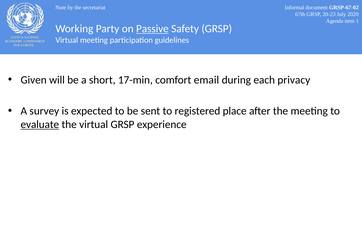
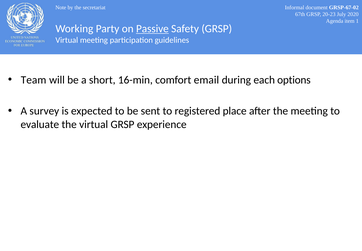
Given: Given -> Team (34, 80)
17-min: 17-min -> 16-min (135, 80)
privacy: privacy -> options (294, 80)
evaluate underline: present -> none (40, 124)
